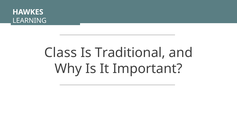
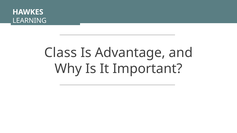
Traditional: Traditional -> Advantage (130, 53)
